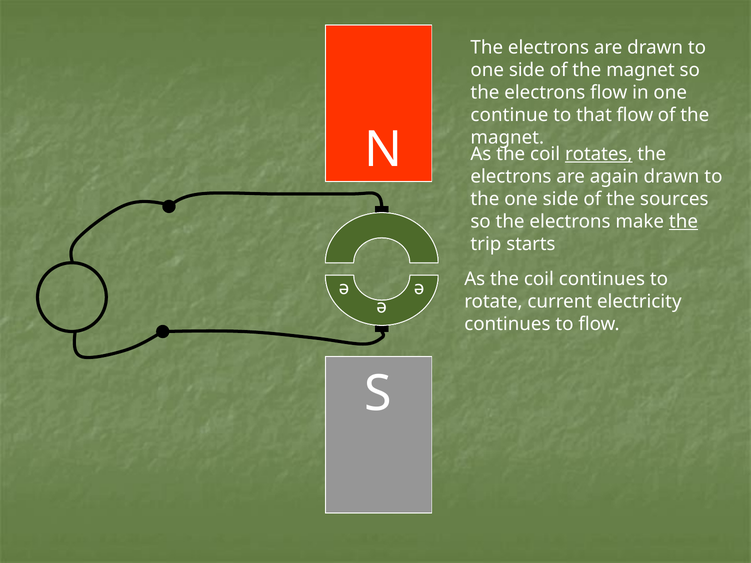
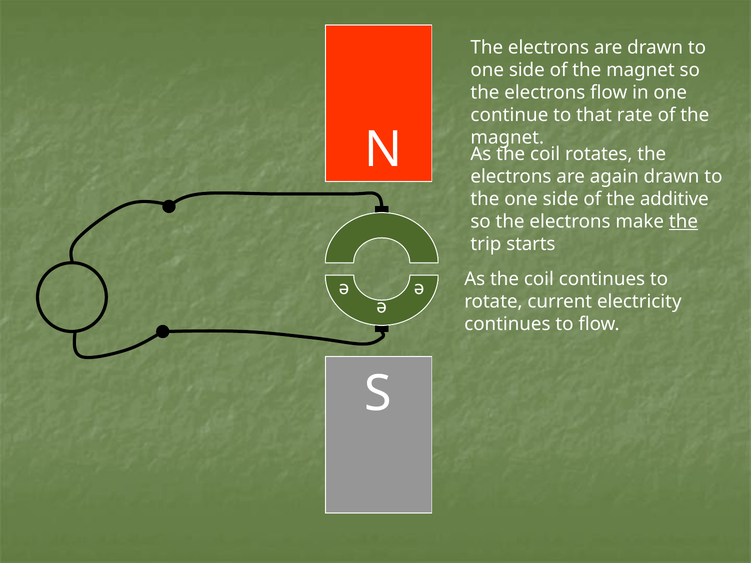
that flow: flow -> rate (635, 115)
rotates underline: present -> none (599, 154)
sources: sources -> additive (674, 199)
